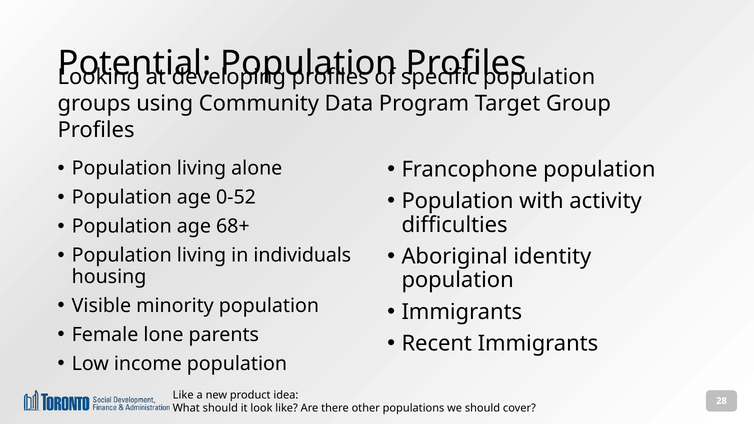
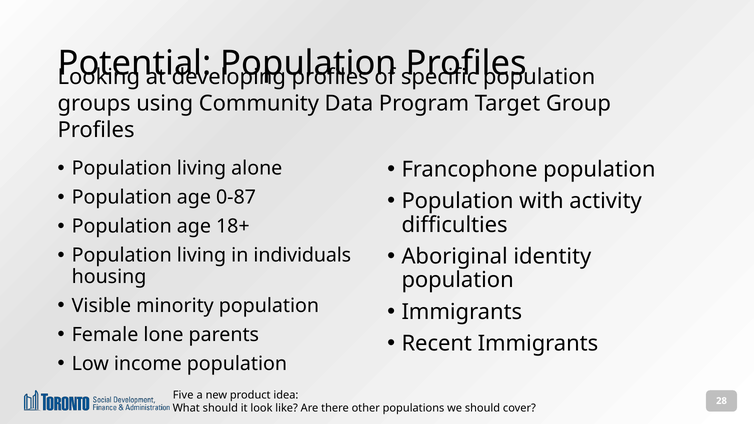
0-52: 0-52 -> 0-87 (236, 197)
68+: 68+ -> 18+ (233, 226)
Like: Like -> Five (183, 395)
